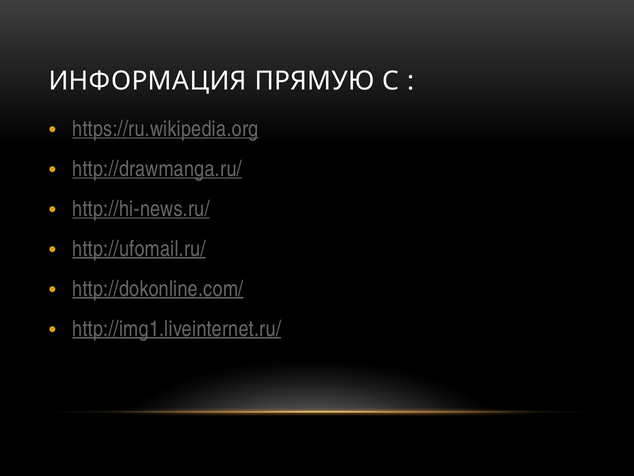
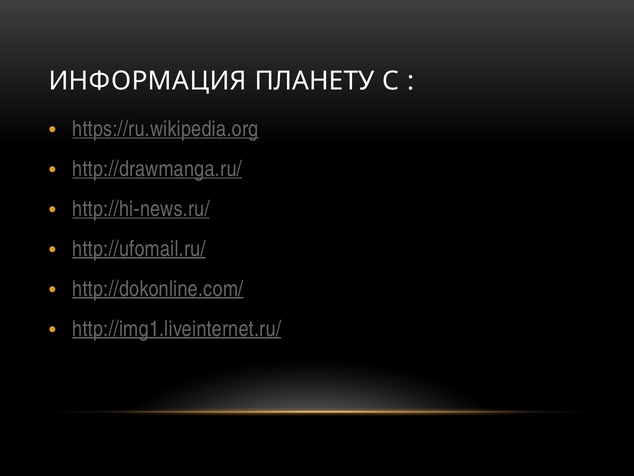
ПРЯМУЮ: ПРЯМУЮ -> ПЛАНЕТУ (315, 81)
